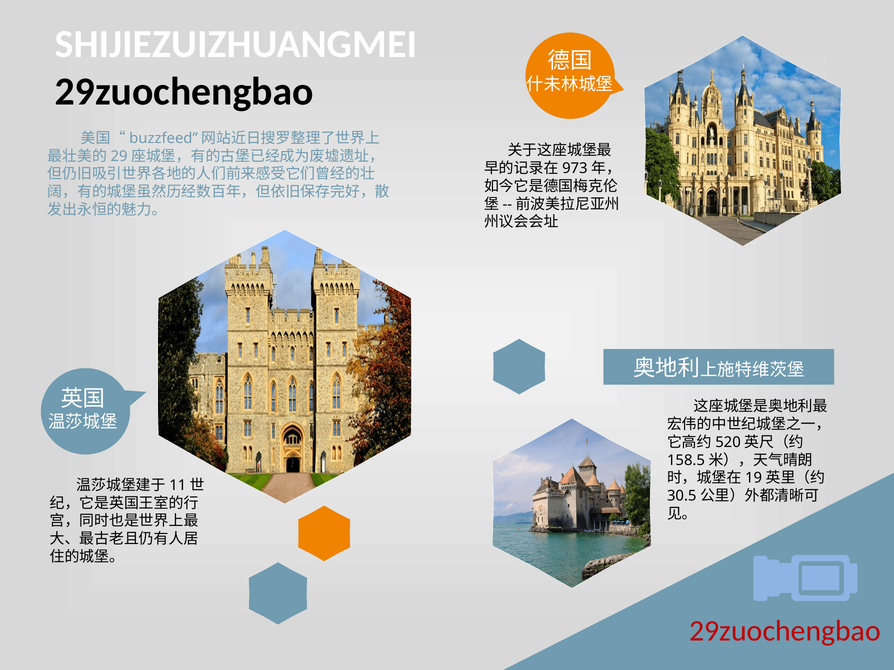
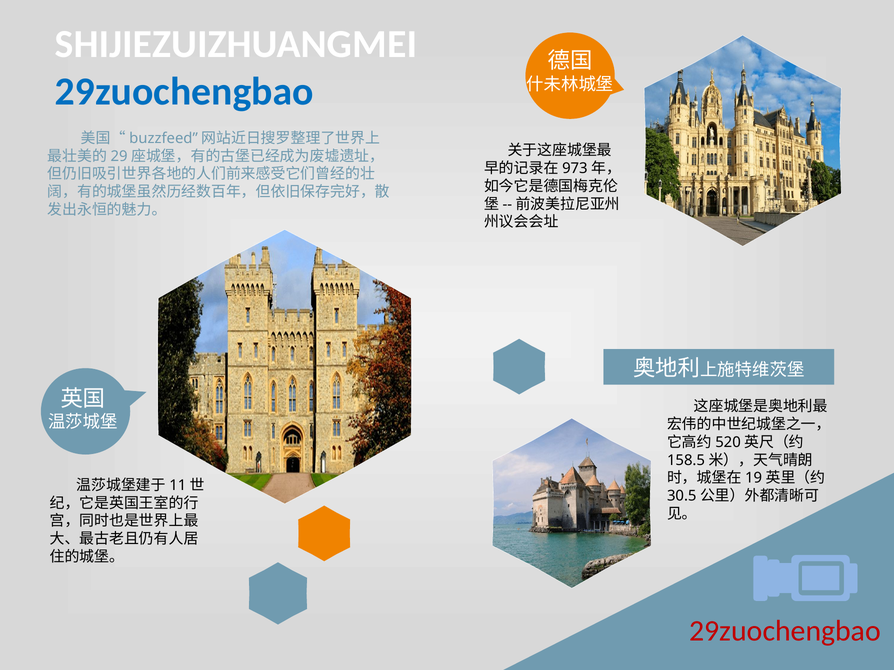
29zuochengbao colour: black -> blue (184, 92)
